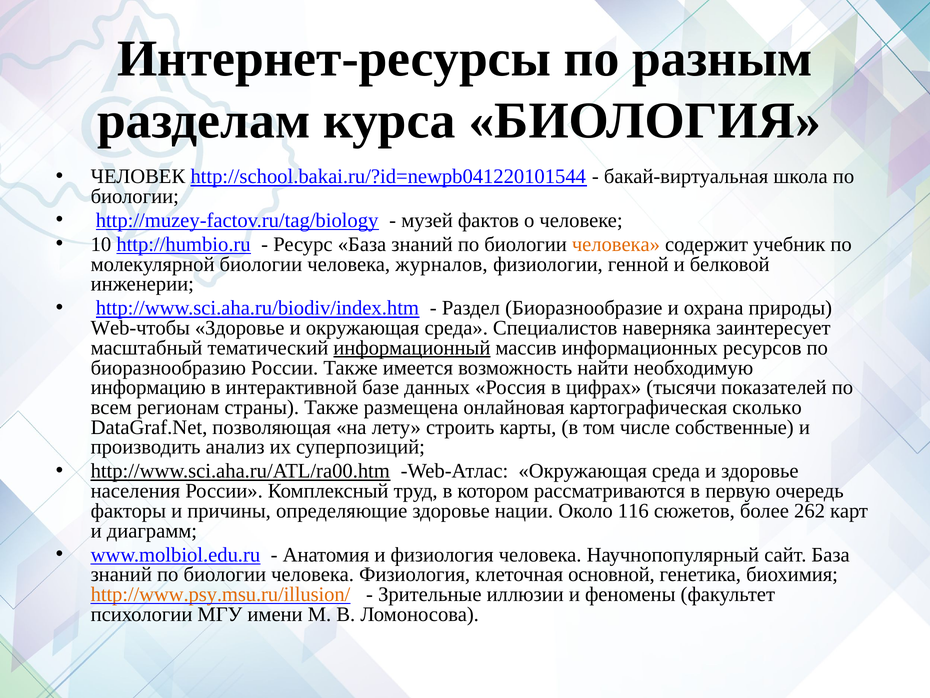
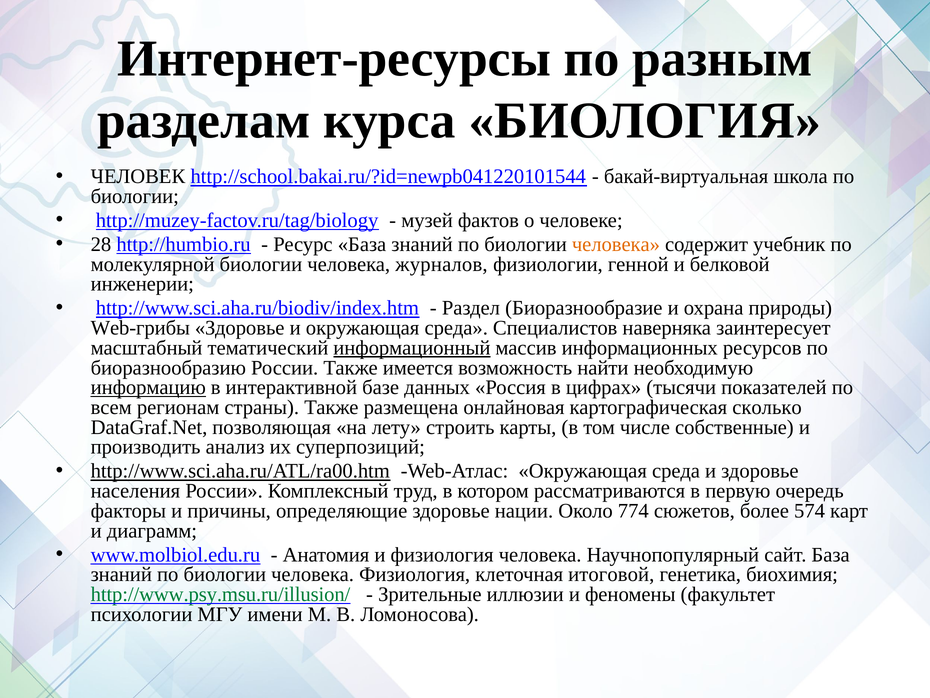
10: 10 -> 28 (101, 244)
Web-чтобы: Web-чтобы -> Web-грибы (140, 328)
информацию underline: none -> present (148, 387)
116: 116 -> 774 (633, 511)
262: 262 -> 574 (810, 511)
основной: основной -> итоговой (611, 574)
http://www.psy.msu.ru/illusion/ colour: orange -> green (221, 594)
